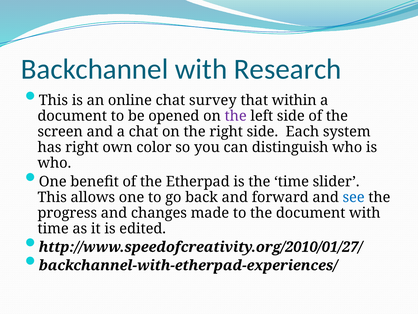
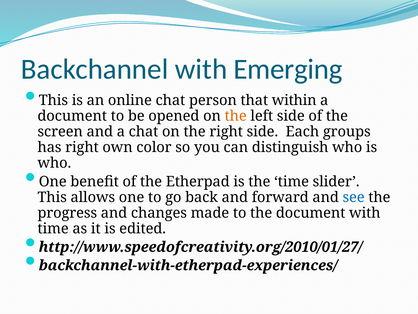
Research: Research -> Emerging (288, 69)
survey: survey -> person (213, 100)
the colour: purple -> orange (236, 116)
system: system -> groups (347, 132)
